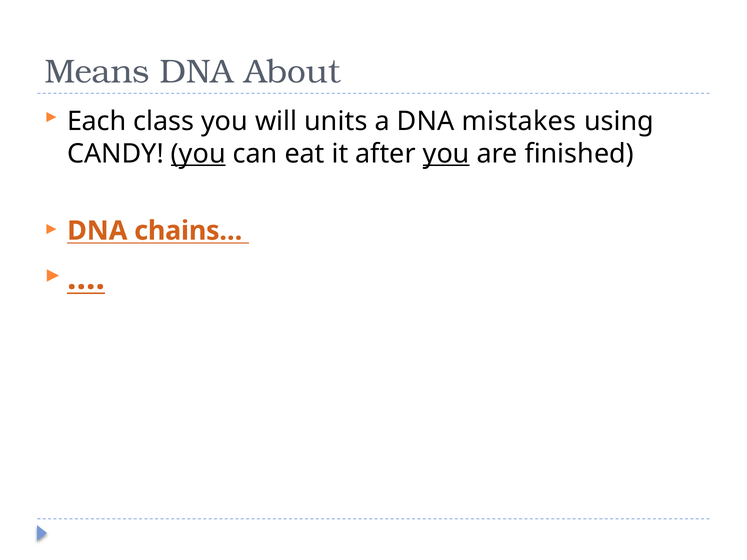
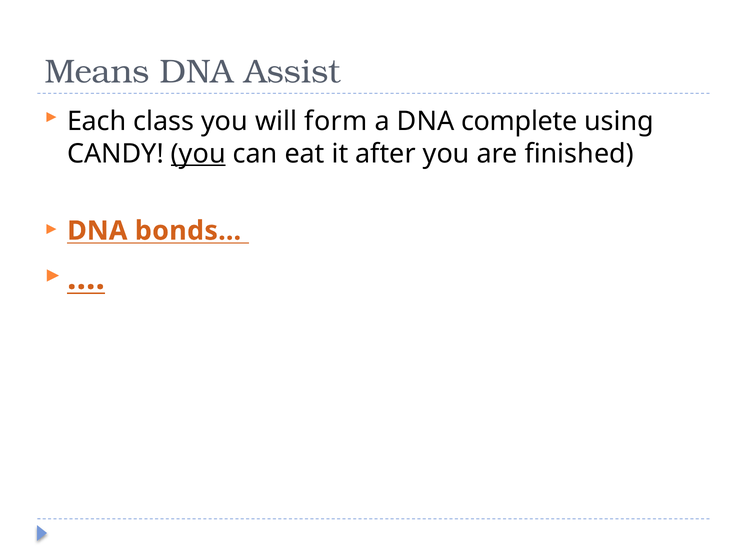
About: About -> Assist (293, 72)
units: units -> form (336, 121)
mistakes: mistakes -> complete (519, 121)
you underline: present -> none (446, 154)
chains…: chains… -> bonds… (188, 231)
